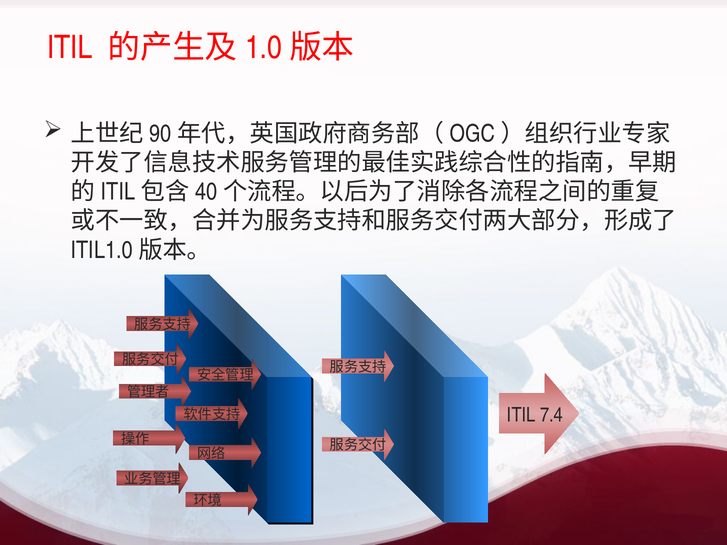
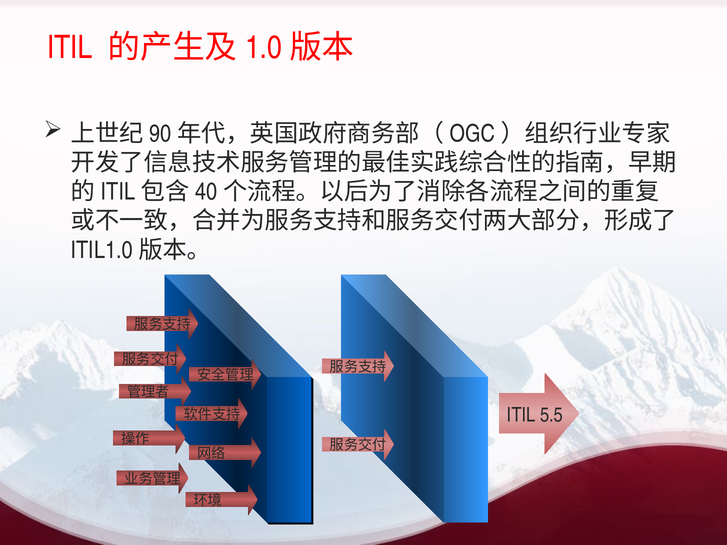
7.4: 7.4 -> 5.5 (552, 415)
